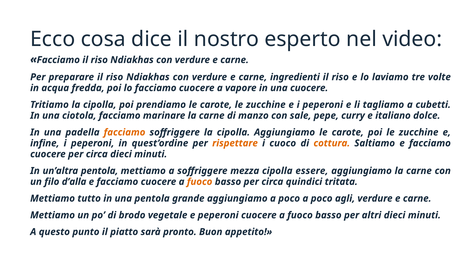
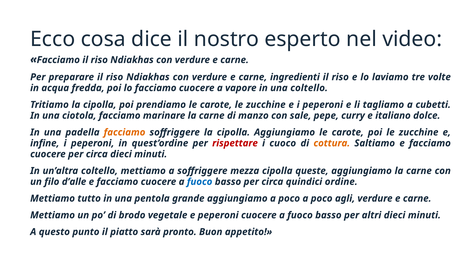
una cuocere: cuocere -> coltello (309, 88)
rispettare colour: orange -> red (235, 143)
un’altra pentola: pentola -> coltello (99, 170)
essere: essere -> queste (312, 170)
d’alla: d’alla -> d’alle (74, 181)
fuoco colour: orange -> blue (200, 181)
tritata: tritata -> ordine (341, 181)
